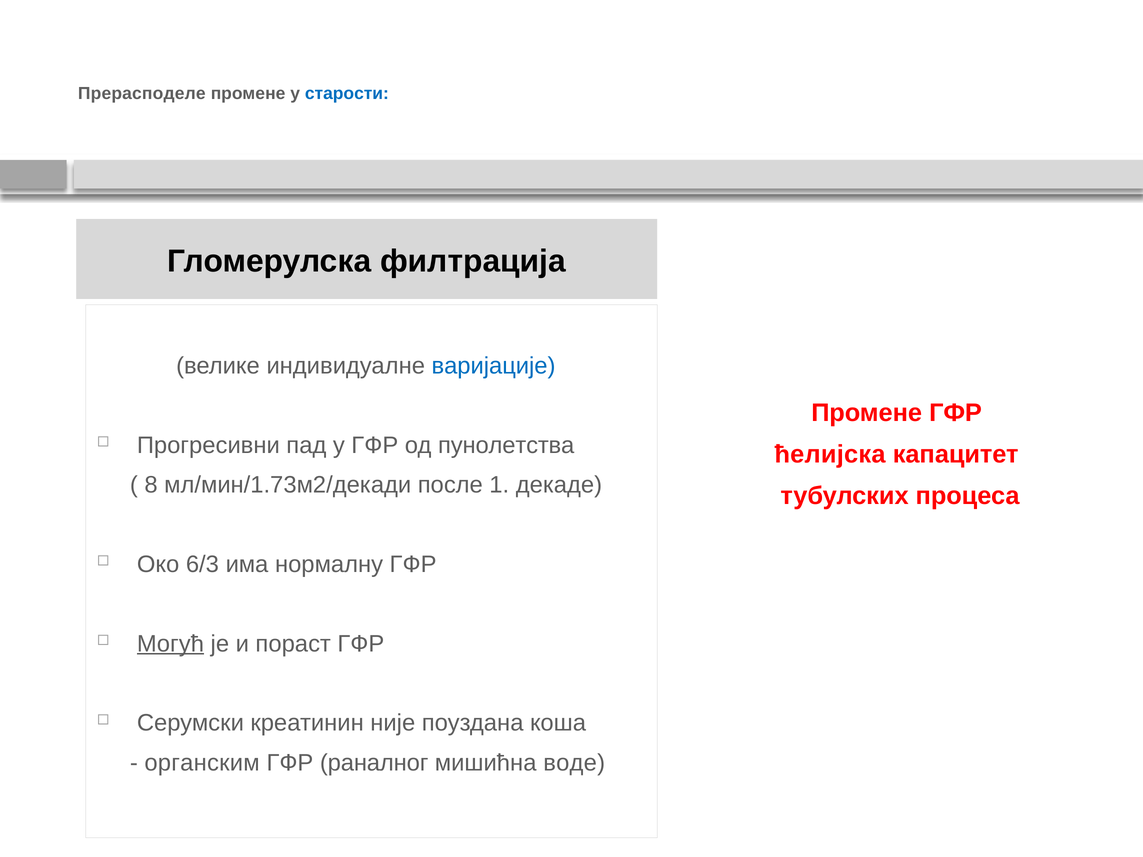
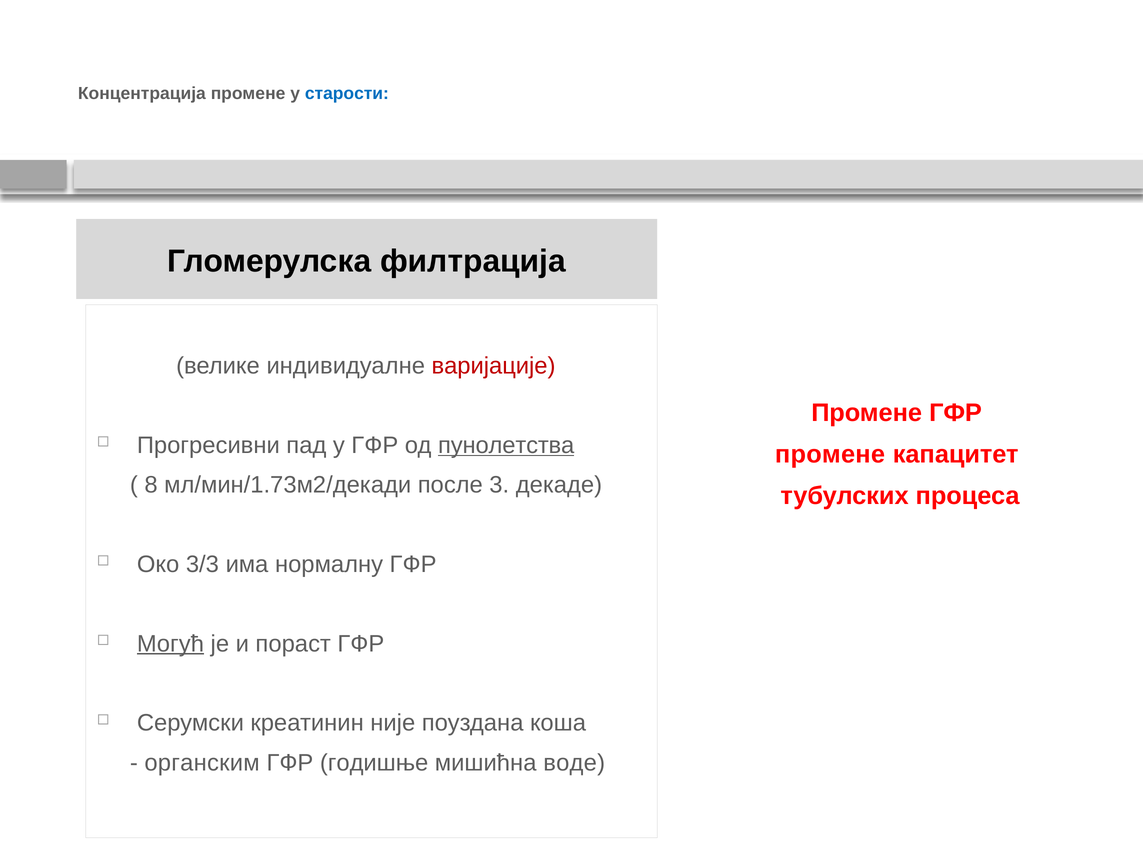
Прерасподеле: Прерасподеле -> Концентрација (142, 93)
варијације colour: blue -> red (494, 366)
пунолетства underline: none -> present (506, 445)
ћелијска: ћелијска -> промене (830, 455)
1: 1 -> 3 (499, 485)
6/3: 6/3 -> 3/3 (202, 565)
раналног: раналног -> годишње (374, 763)
